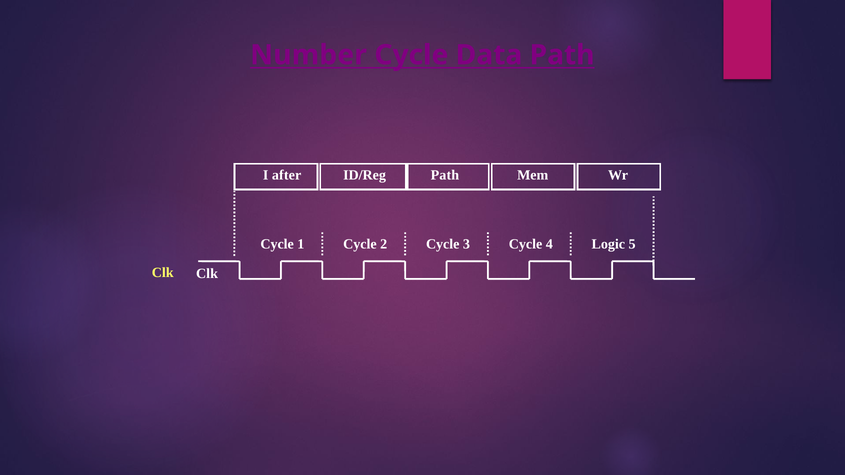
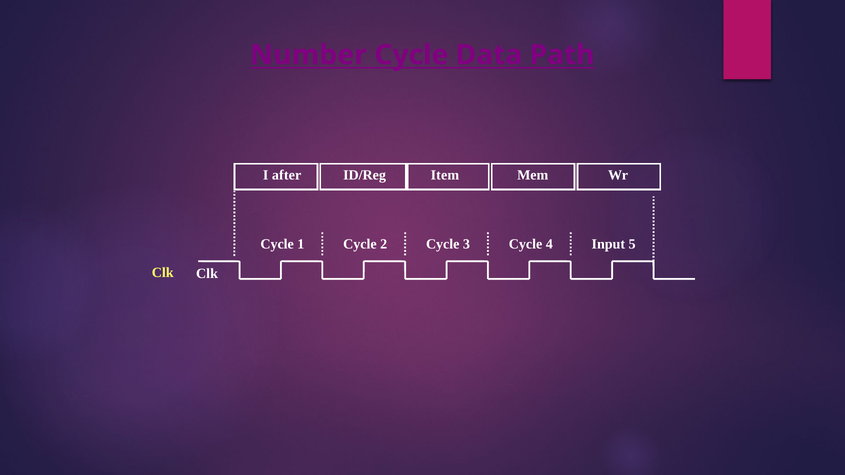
ID/Reg Path: Path -> Item (445, 175)
Logic: Logic -> Input (608, 244)
